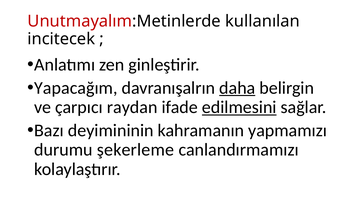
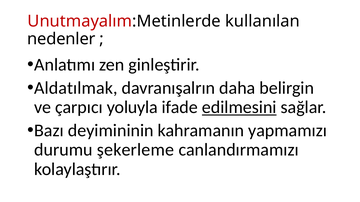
incitecek: incitecek -> nedenler (61, 39)
Yapacağım: Yapacağım -> Aldatılmak (76, 88)
daha underline: present -> none (237, 88)
raydan: raydan -> yoluyla (132, 108)
